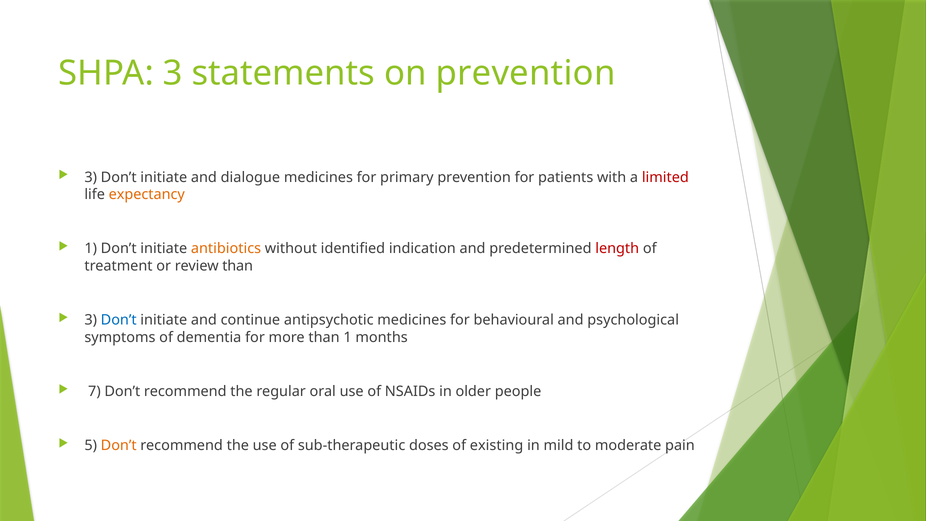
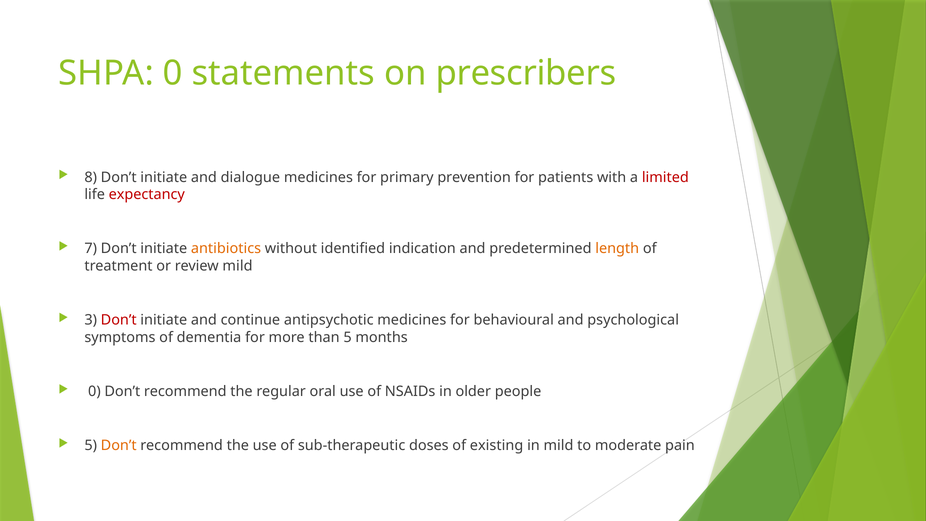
SHPA 3: 3 -> 0 (173, 73)
on prevention: prevention -> prescribers (526, 73)
3: 3 -> 8 (91, 177)
expectancy colour: orange -> red (147, 195)
1: 1 -> 7 (91, 249)
length colour: red -> orange (617, 249)
review than: than -> mild (238, 266)
Don’t colour: blue -> red (119, 320)
than 1: 1 -> 5 (348, 337)
7: 7 -> 0 (94, 391)
